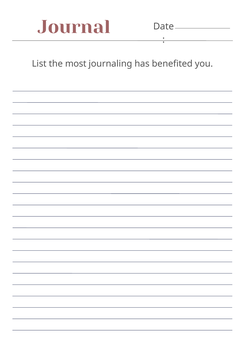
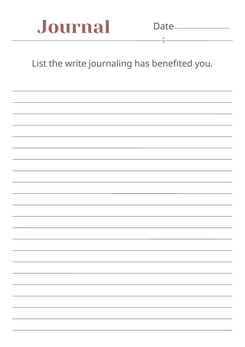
most: most -> write (76, 64)
